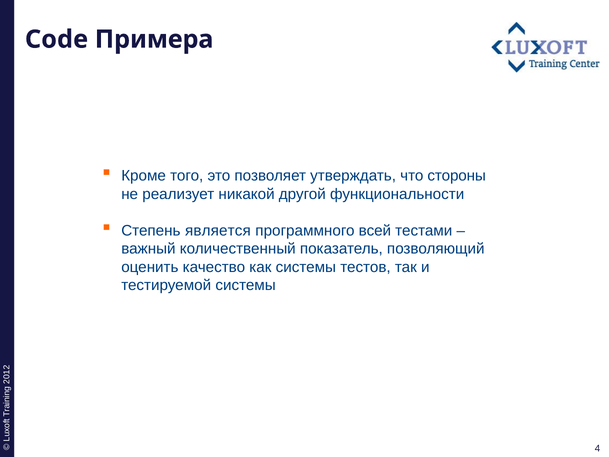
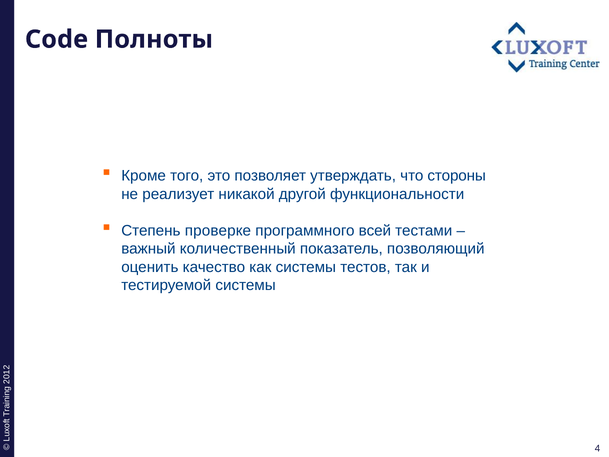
Примера: Примера -> Полноты (154, 39)
является: является -> проверке (218, 230)
